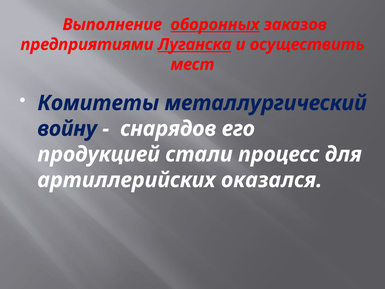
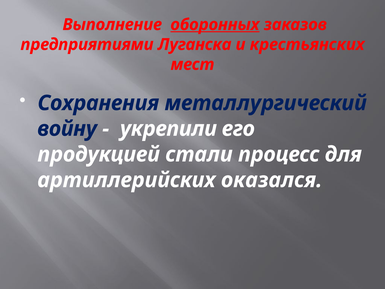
Луганска underline: present -> none (195, 44)
осуществить: осуществить -> крестьянских (307, 44)
Комитеты: Комитеты -> Сохранения (98, 103)
снарядов: снарядов -> укрепили (168, 129)
